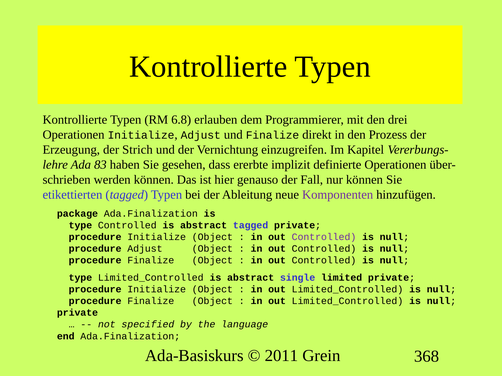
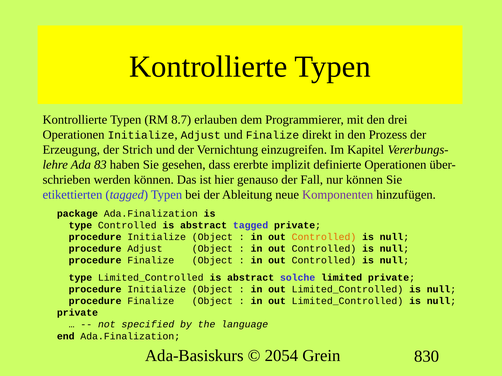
6.8: 6.8 -> 8.7 (181, 120)
Controlled colour: purple -> orange (324, 237)
single: single -> solche (298, 278)
2011: 2011 -> 2054 (282, 356)
368: 368 -> 830 (427, 357)
